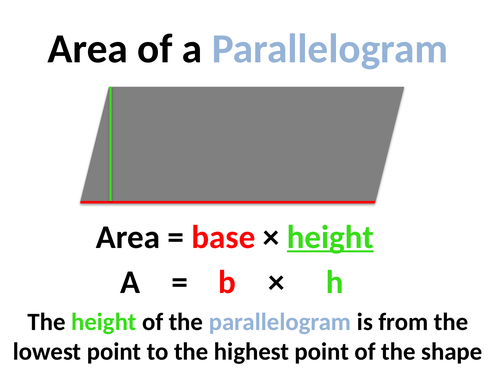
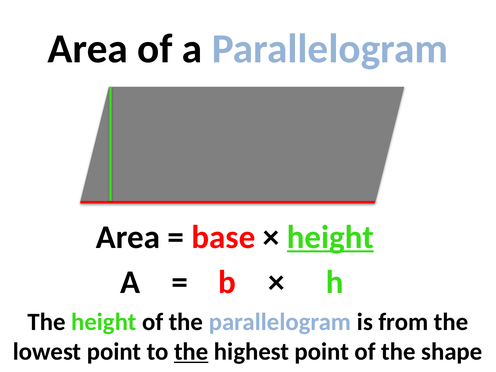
the underline: none -> present (191, 352)
